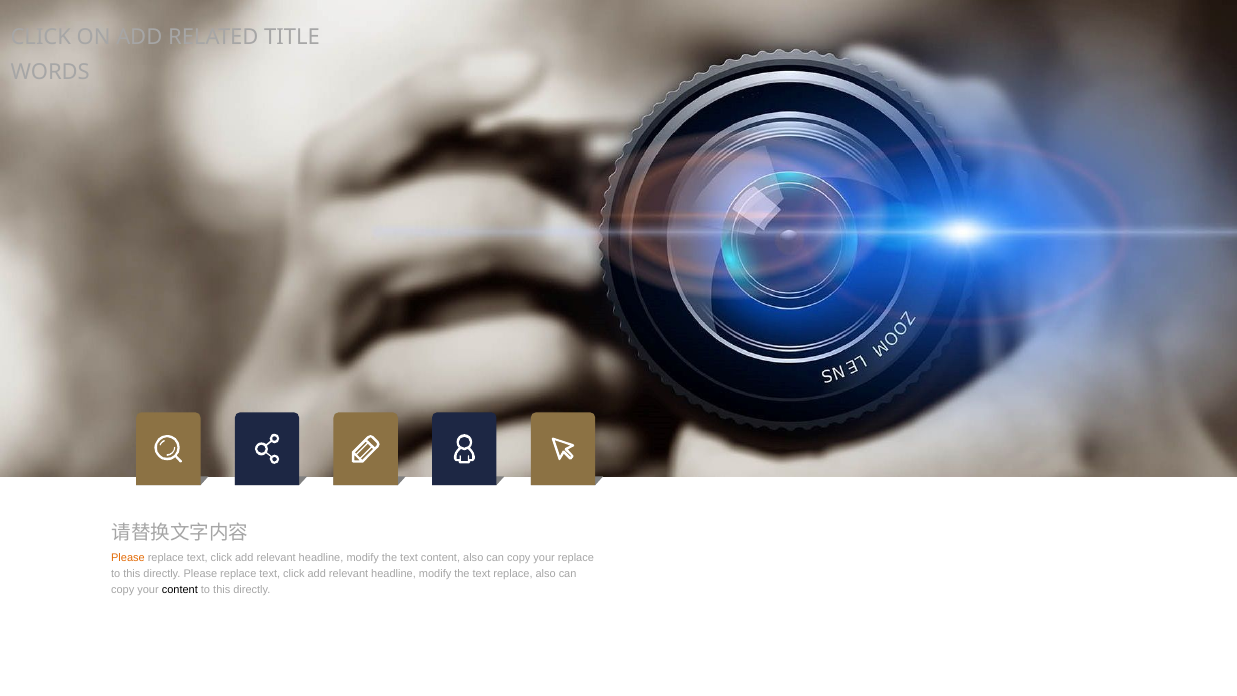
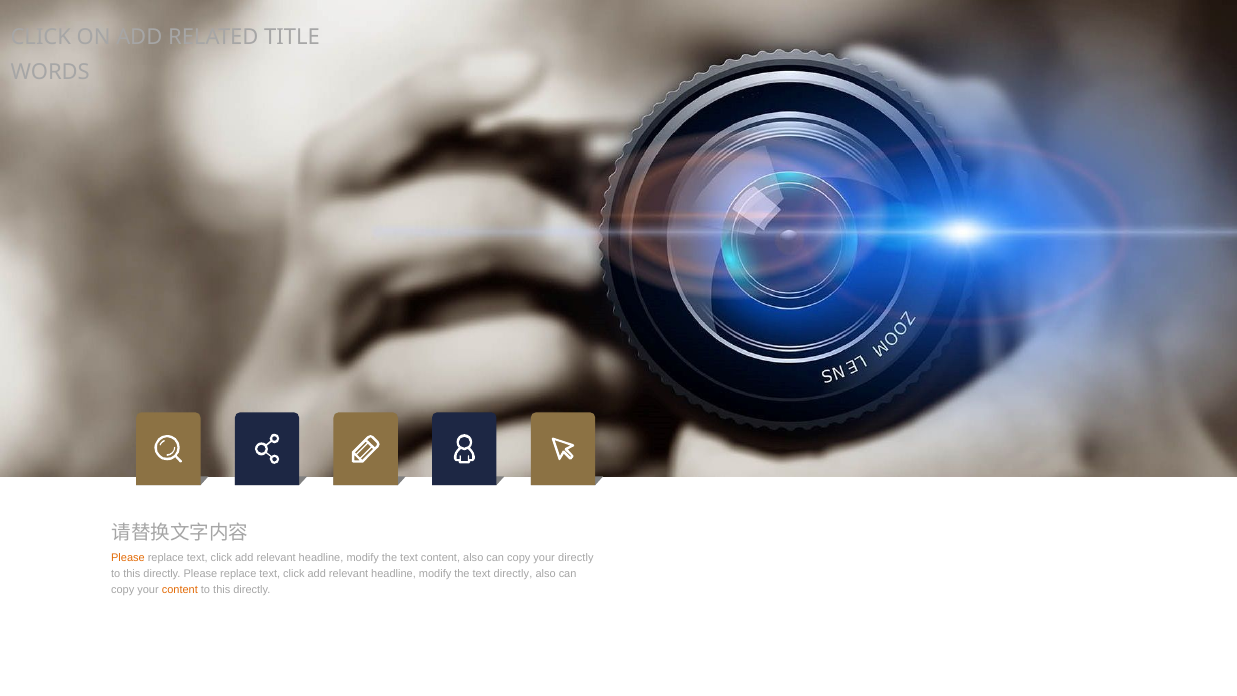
your replace: replace -> directly (576, 558)
text replace: replace -> directly (513, 573)
content colour: black -> orange (180, 589)
